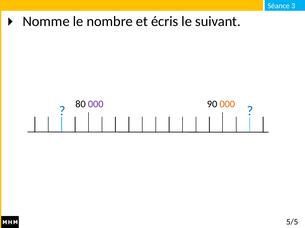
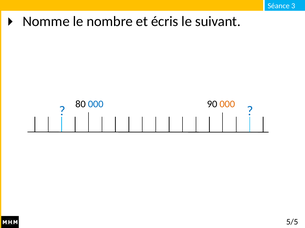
000 colour: purple -> blue (96, 104)
